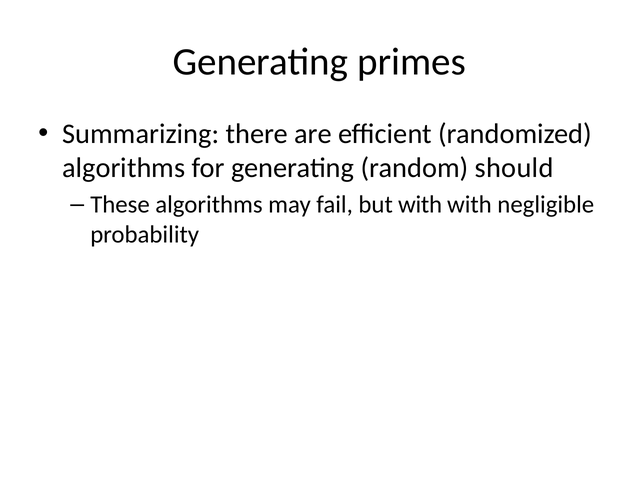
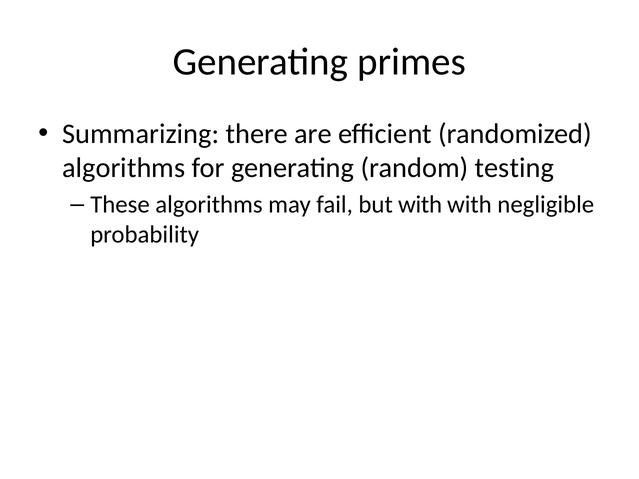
should: should -> testing (514, 168)
